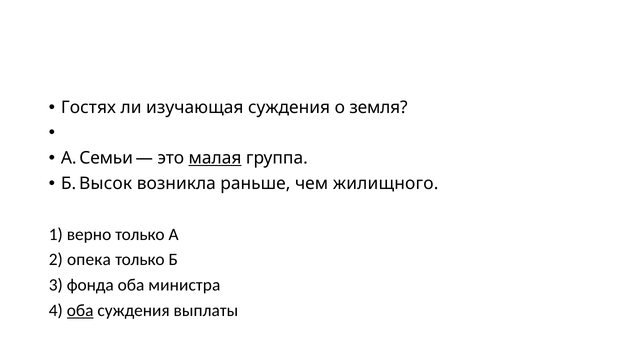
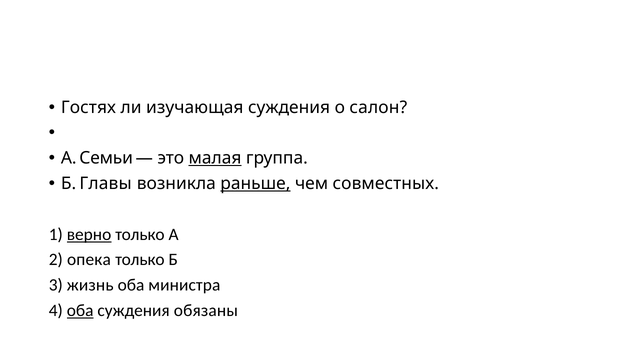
земля: земля -> салон (378, 108)
Высок: Высок -> Главы (106, 184)
раньше underline: none -> present (255, 184)
жилищного: жилищного -> совместных (386, 184)
верно underline: none -> present (89, 235)
фонда: фонда -> жизнь (90, 286)
выплаты: выплаты -> обязаны (206, 311)
